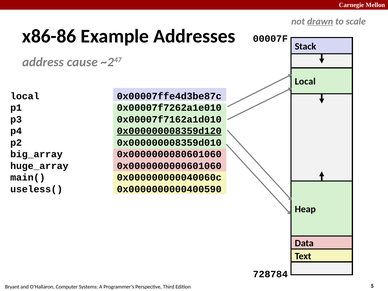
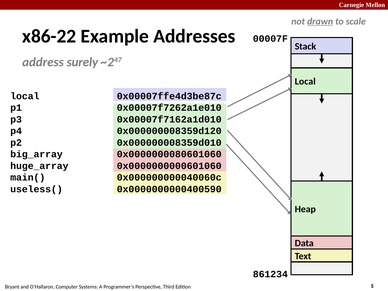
x86-86: x86-86 -> x86-22 (49, 36)
cause: cause -> surely (82, 62)
0x000000008359d120 underline: present -> none (169, 131)
728784: 728784 -> 861234 (270, 274)
